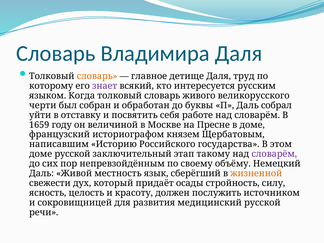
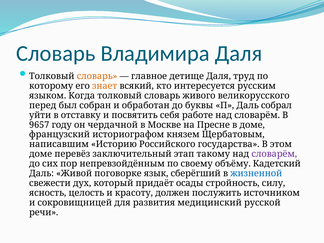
знает colour: purple -> orange (105, 86)
черти: черти -> перед (43, 105)
1659: 1659 -> 9657 (39, 125)
величиной: величиной -> чердачной (113, 125)
доме русской: русской -> перевёз (72, 154)
Немецкий: Немецкий -> Кадетский (277, 164)
местность: местность -> поговорке (118, 173)
жизненной colour: orange -> blue (256, 173)
